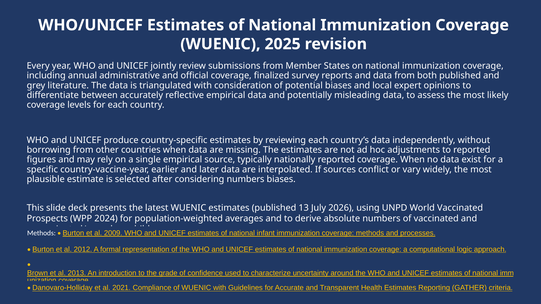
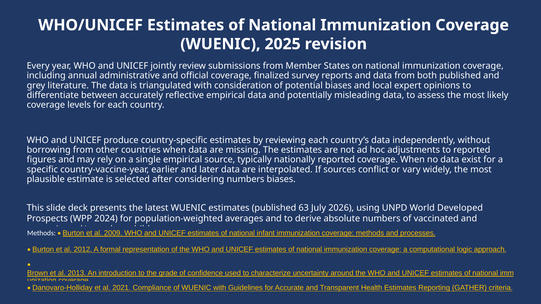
13: 13 -> 63 (304, 208)
World Vaccinated: Vaccinated -> Developed (460, 208)
